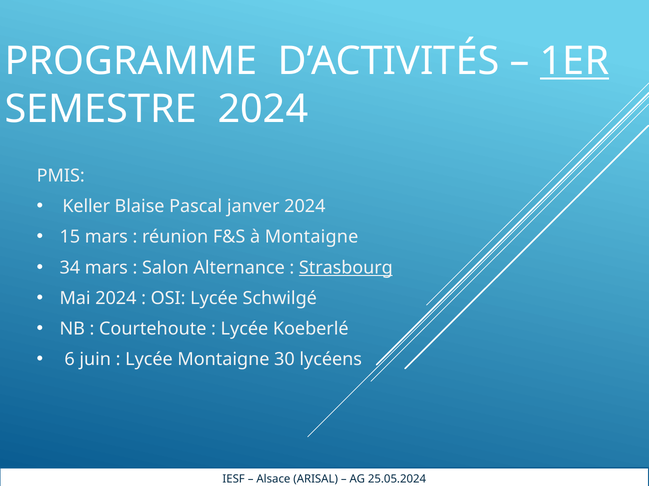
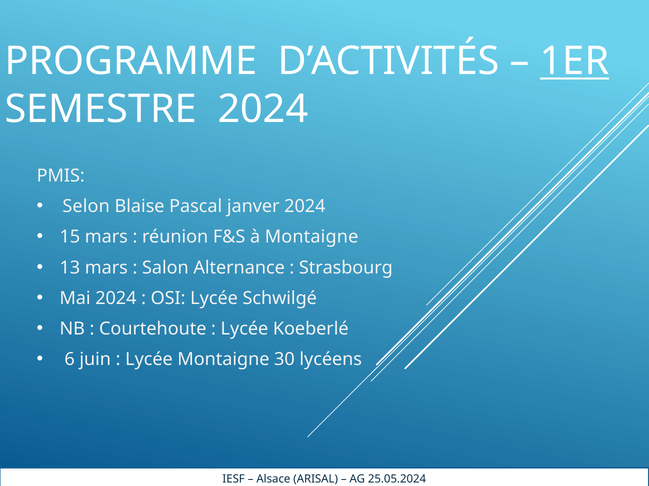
Keller: Keller -> Selon (86, 207)
34: 34 -> 13 (70, 268)
Strasbourg underline: present -> none (346, 268)
